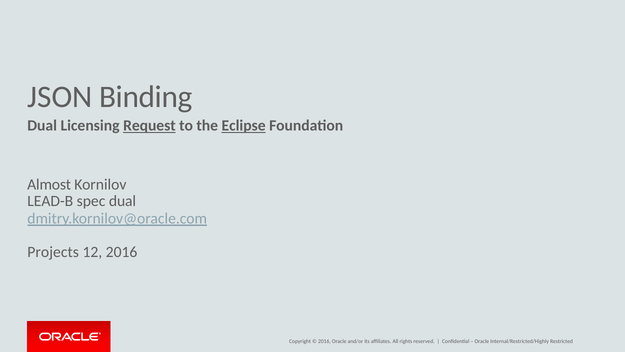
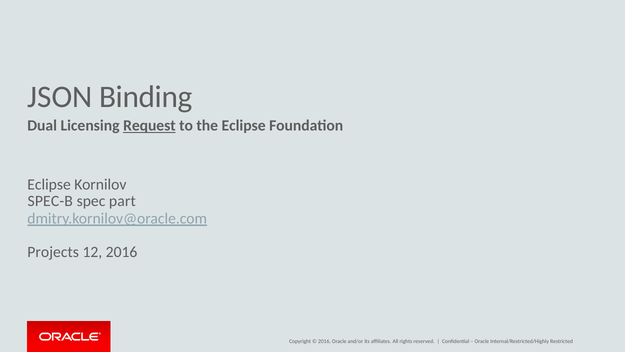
Eclipse underline: present -> none (244, 126)
Almost: Almost -> Eclipse (49, 184)
LEAD-B: LEAD-B -> SPEC-B (50, 201)
spec dual: dual -> part (122, 201)
